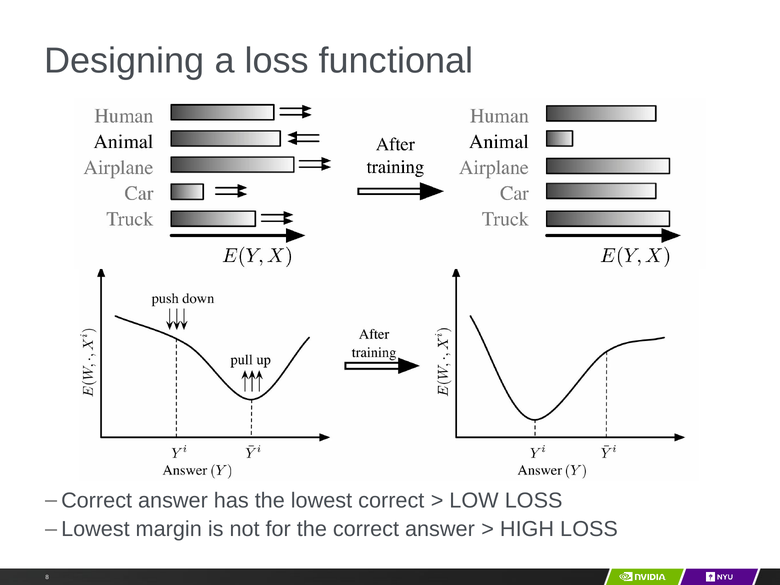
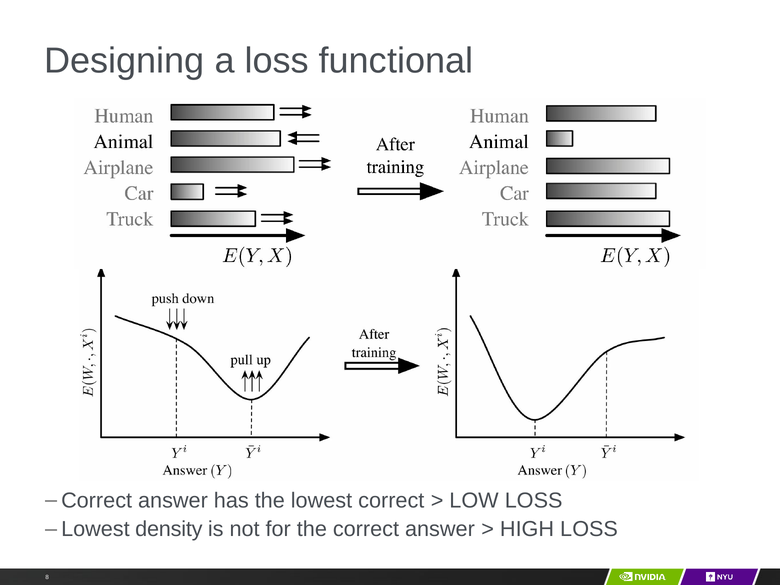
margin: margin -> density (169, 529)
